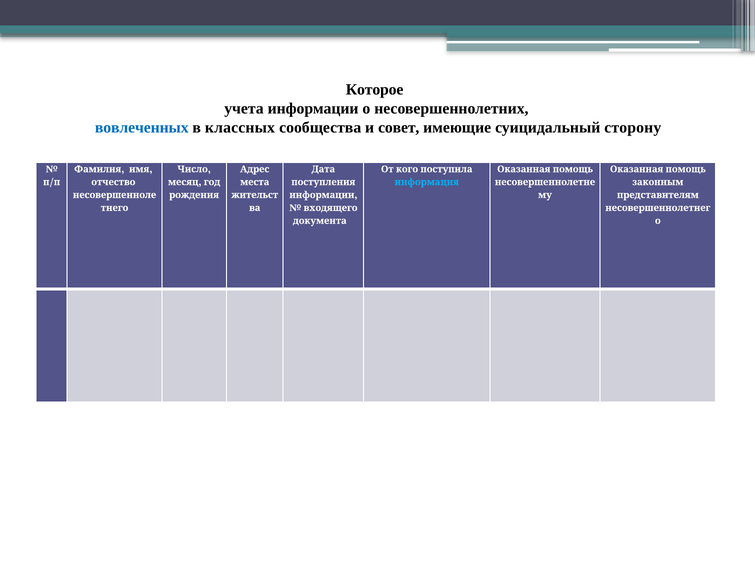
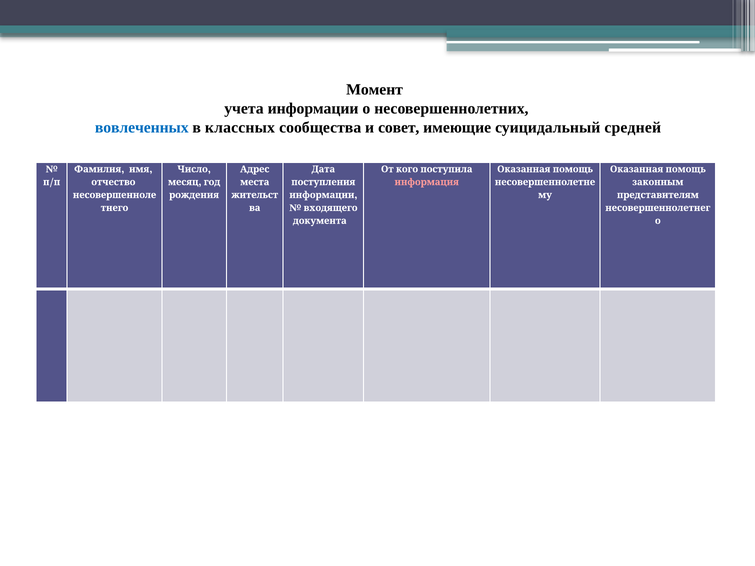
Которое: Которое -> Момент (375, 90)
сторону: сторону -> средней (633, 127)
информация colour: light blue -> pink (427, 182)
